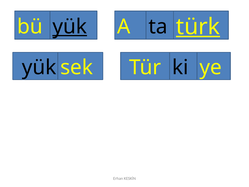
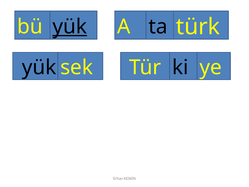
türk underline: present -> none (198, 27)
